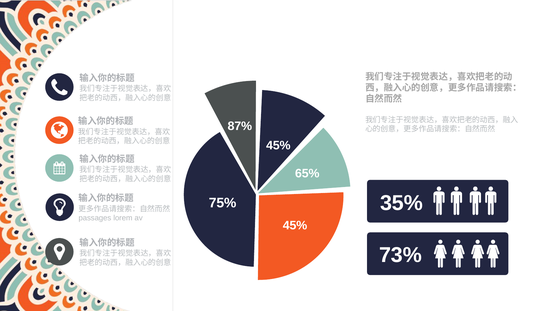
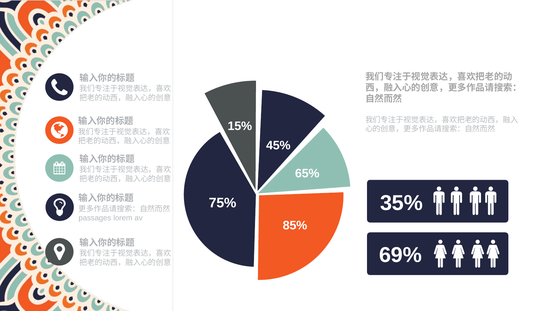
87%: 87% -> 15% (240, 126)
45%: 45% -> 85% (295, 225)
73%: 73% -> 69% (401, 255)
